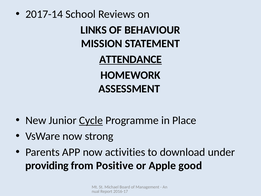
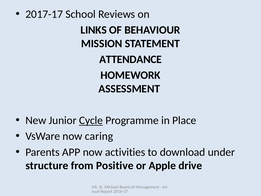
2017-14: 2017-14 -> 2017-17 (44, 14)
ATTENDANCE underline: present -> none (131, 59)
strong: strong -> caring (99, 136)
providing: providing -> structure (47, 165)
good: good -> drive (190, 165)
